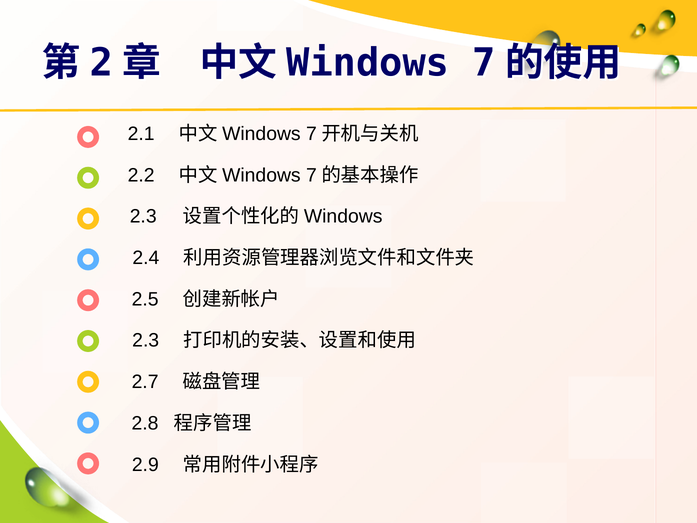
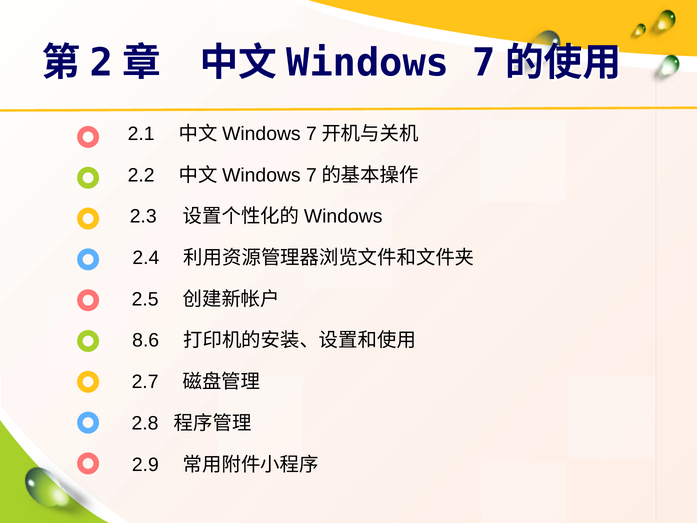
2.3: 2.3 -> 8.6 (146, 340)
